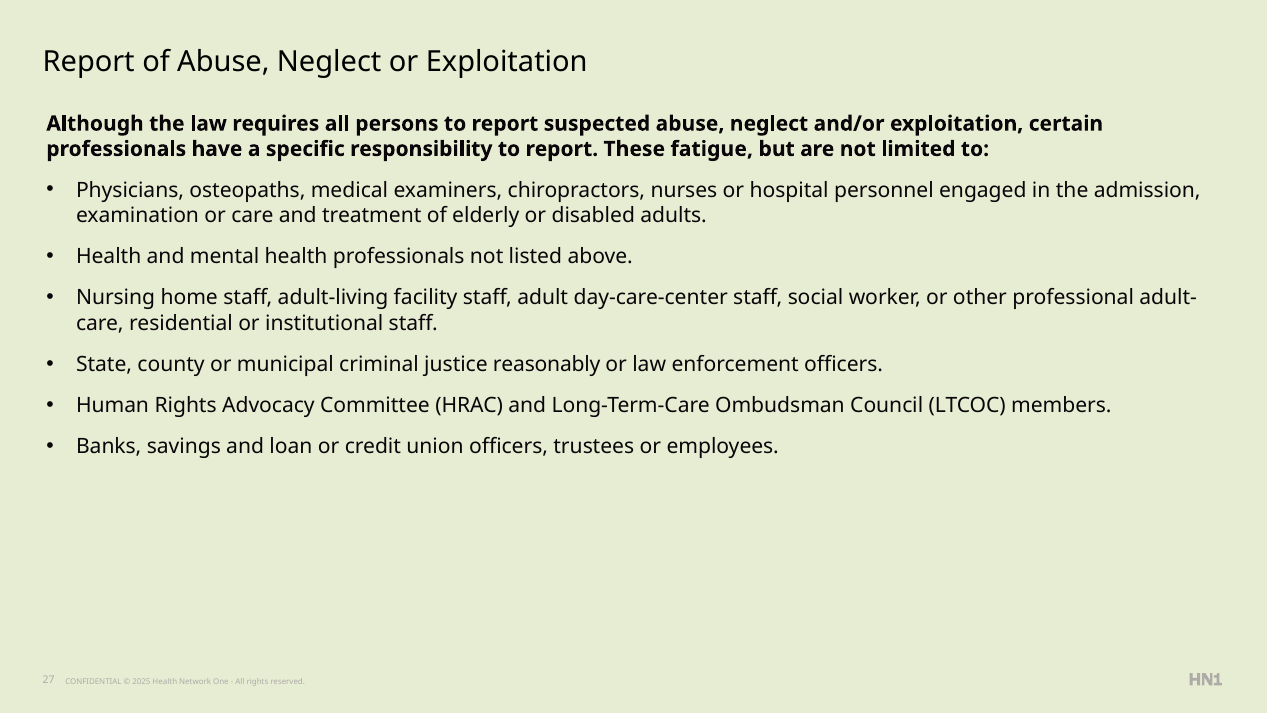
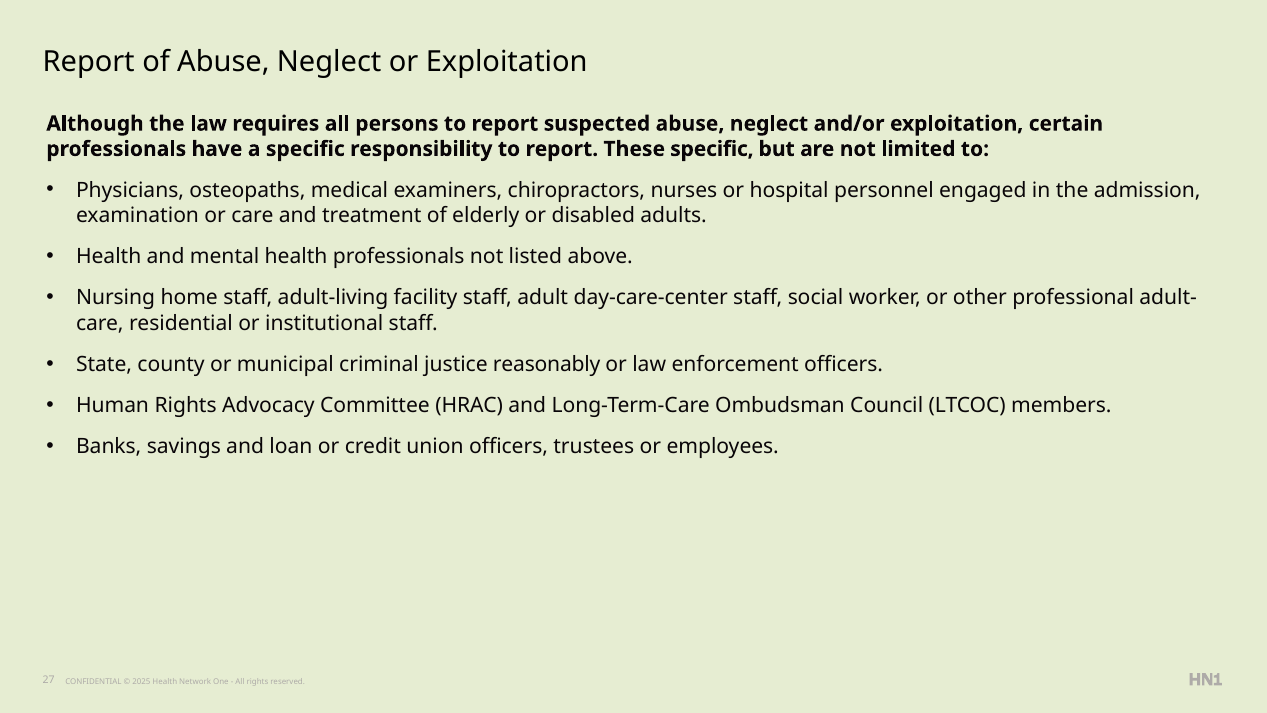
These fatigue: fatigue -> specific (712, 149)
